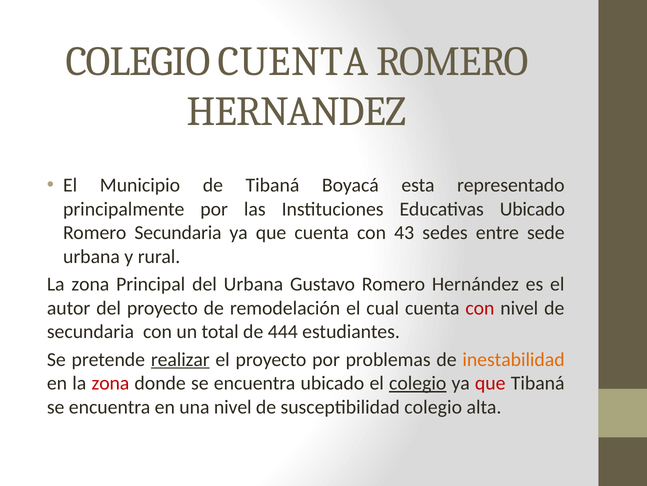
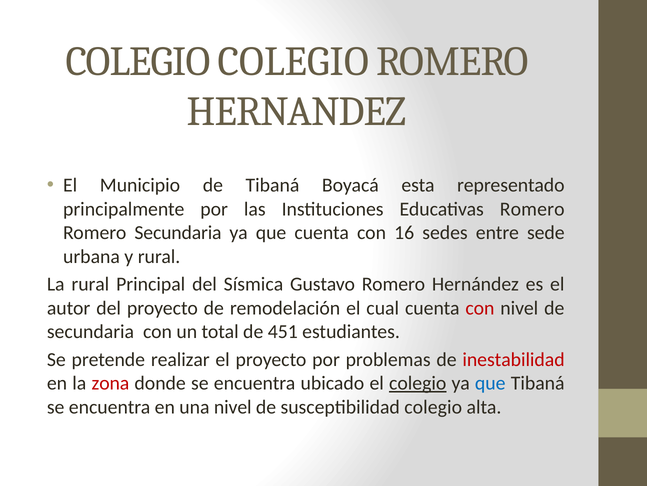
COLEGIO CUENTA: CUENTA -> COLEGIO (293, 62)
Educativas Ubicado: Ubicado -> Romero (532, 209)
43: 43 -> 16 (404, 232)
zona: zona -> rural (90, 284)
del Urbana: Urbana -> Sísmica (253, 284)
444: 444 -> 451 (283, 331)
realizar underline: present -> none (180, 359)
inestabilidad colour: orange -> red (514, 359)
que colour: red -> blue (490, 383)
